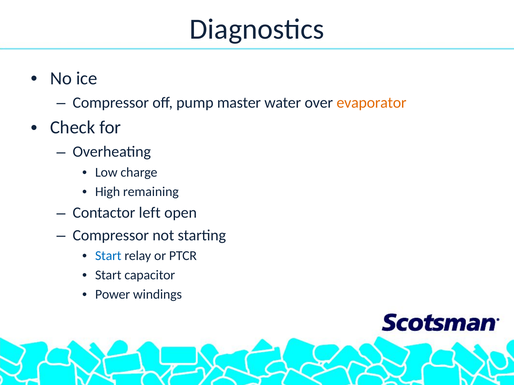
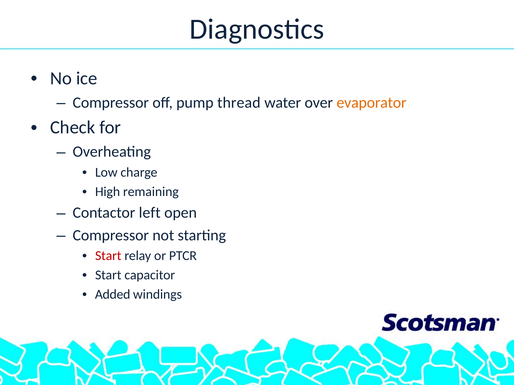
master: master -> thread (239, 103)
Start colour: blue -> red (108, 256)
Power: Power -> Added (113, 295)
